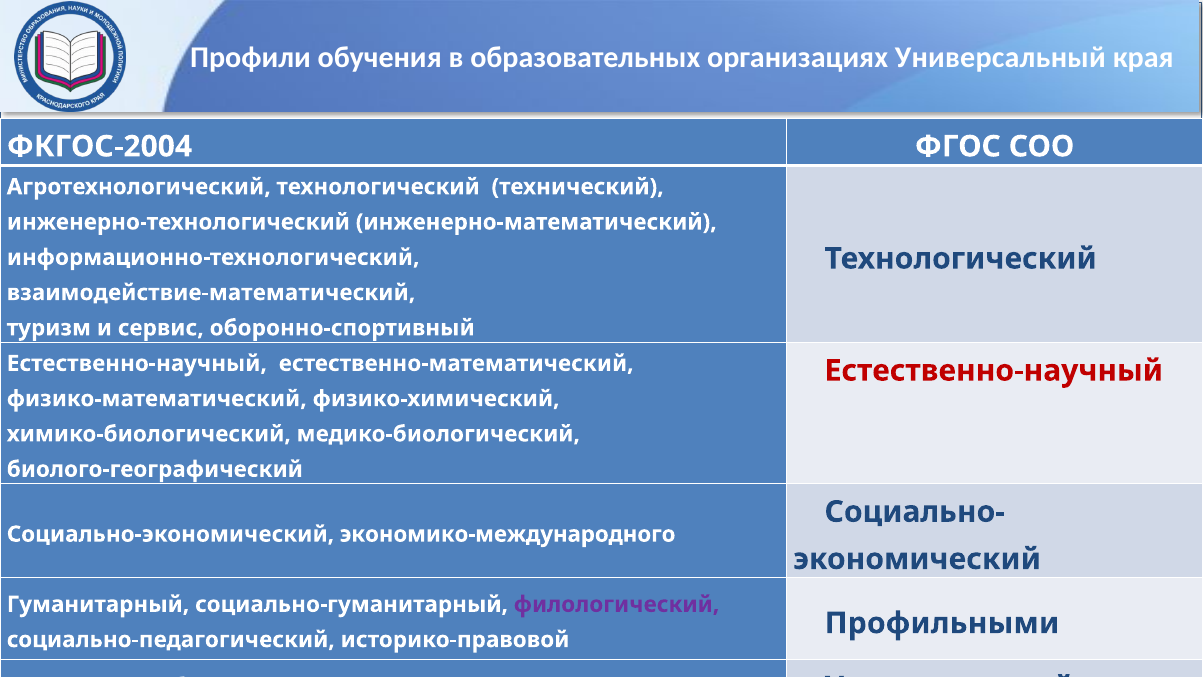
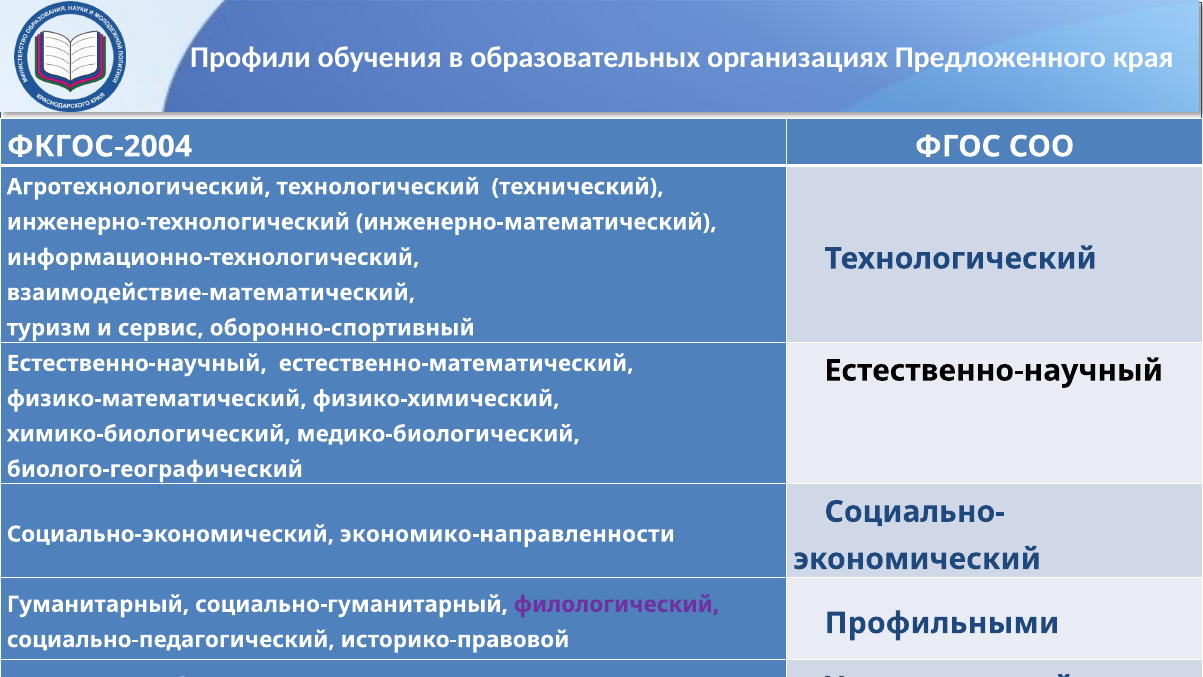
организациях Универсальный: Универсальный -> Предложенного (1000, 58)
Естественно-научный colour: red -> black (994, 371)
экономико-международного: экономико-международного -> экономико-направленности (507, 534)
